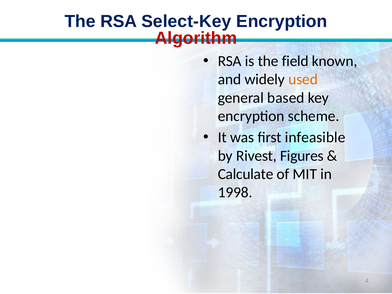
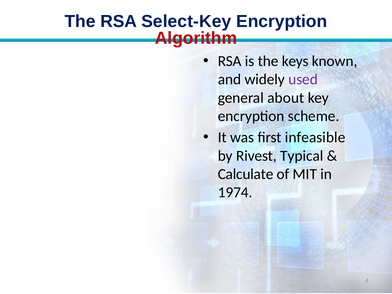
field: field -> keys (295, 61)
used colour: orange -> purple (303, 79)
based: based -> about (286, 98)
Figures: Figures -> Typical (302, 156)
1998: 1998 -> 1974 (235, 192)
